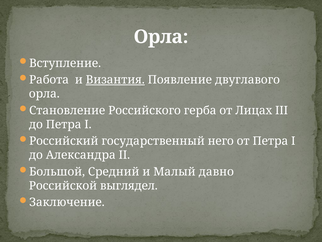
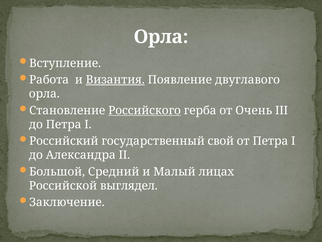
Российского underline: none -> present (145, 110)
Лицах: Лицах -> Очень (254, 110)
него: него -> свой (221, 141)
давно: давно -> лицах (216, 171)
